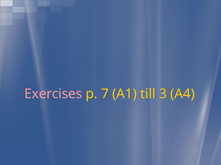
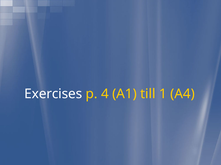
Exercises colour: pink -> white (53, 94)
7: 7 -> 4 (105, 94)
3: 3 -> 1 (163, 94)
